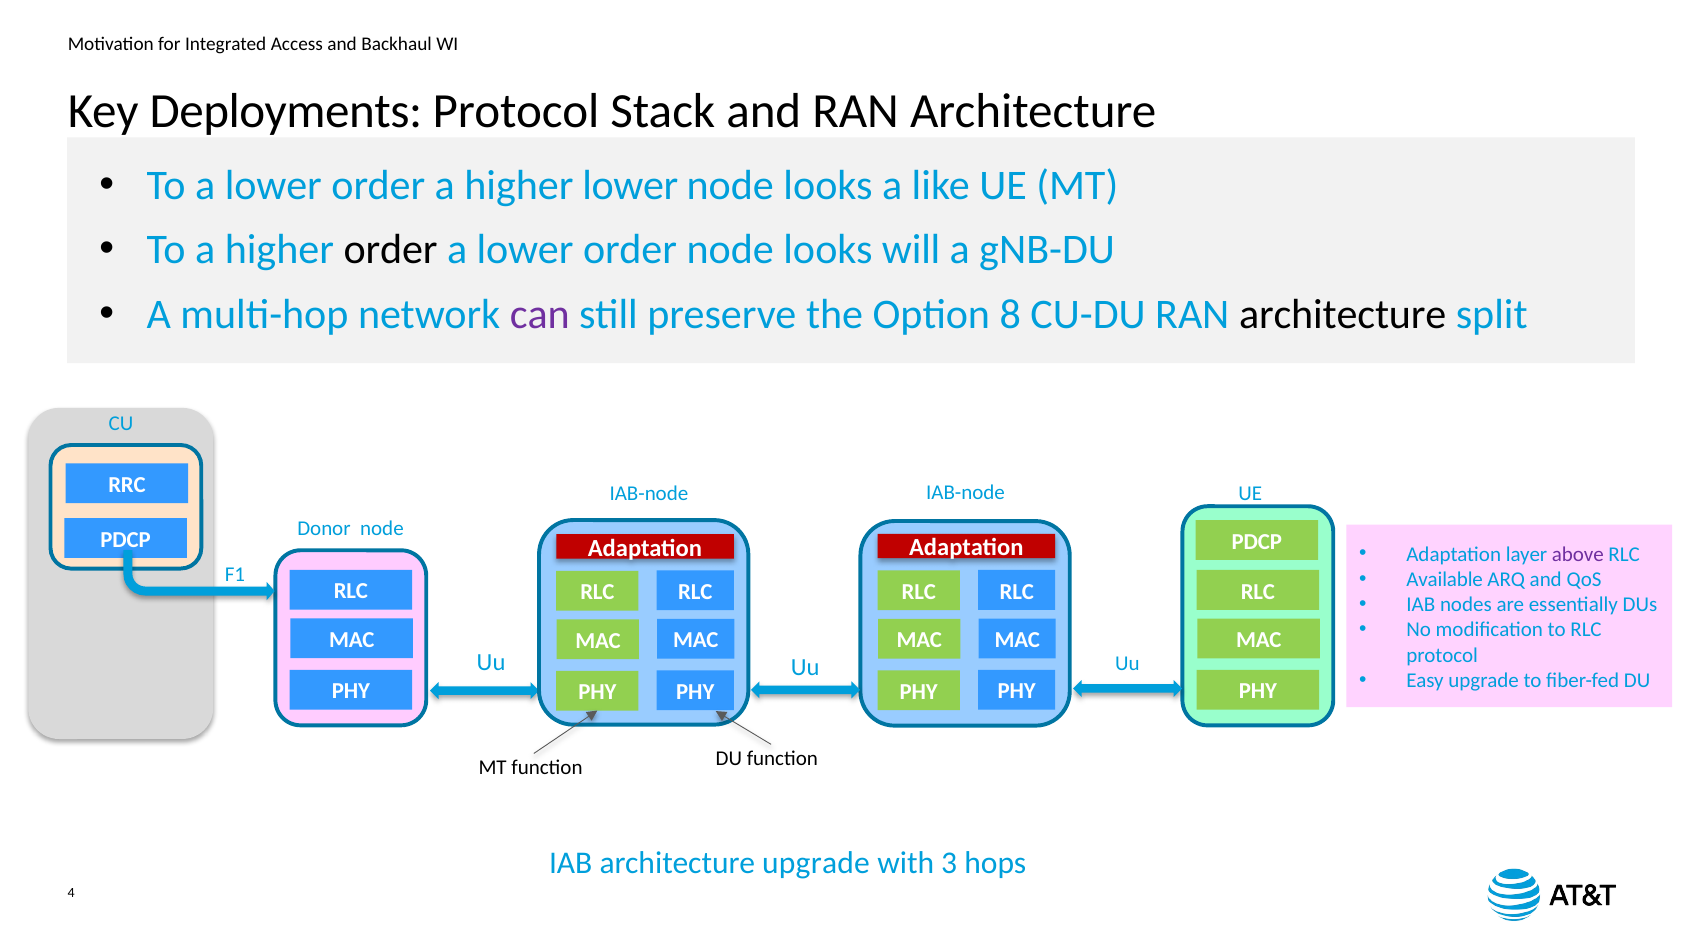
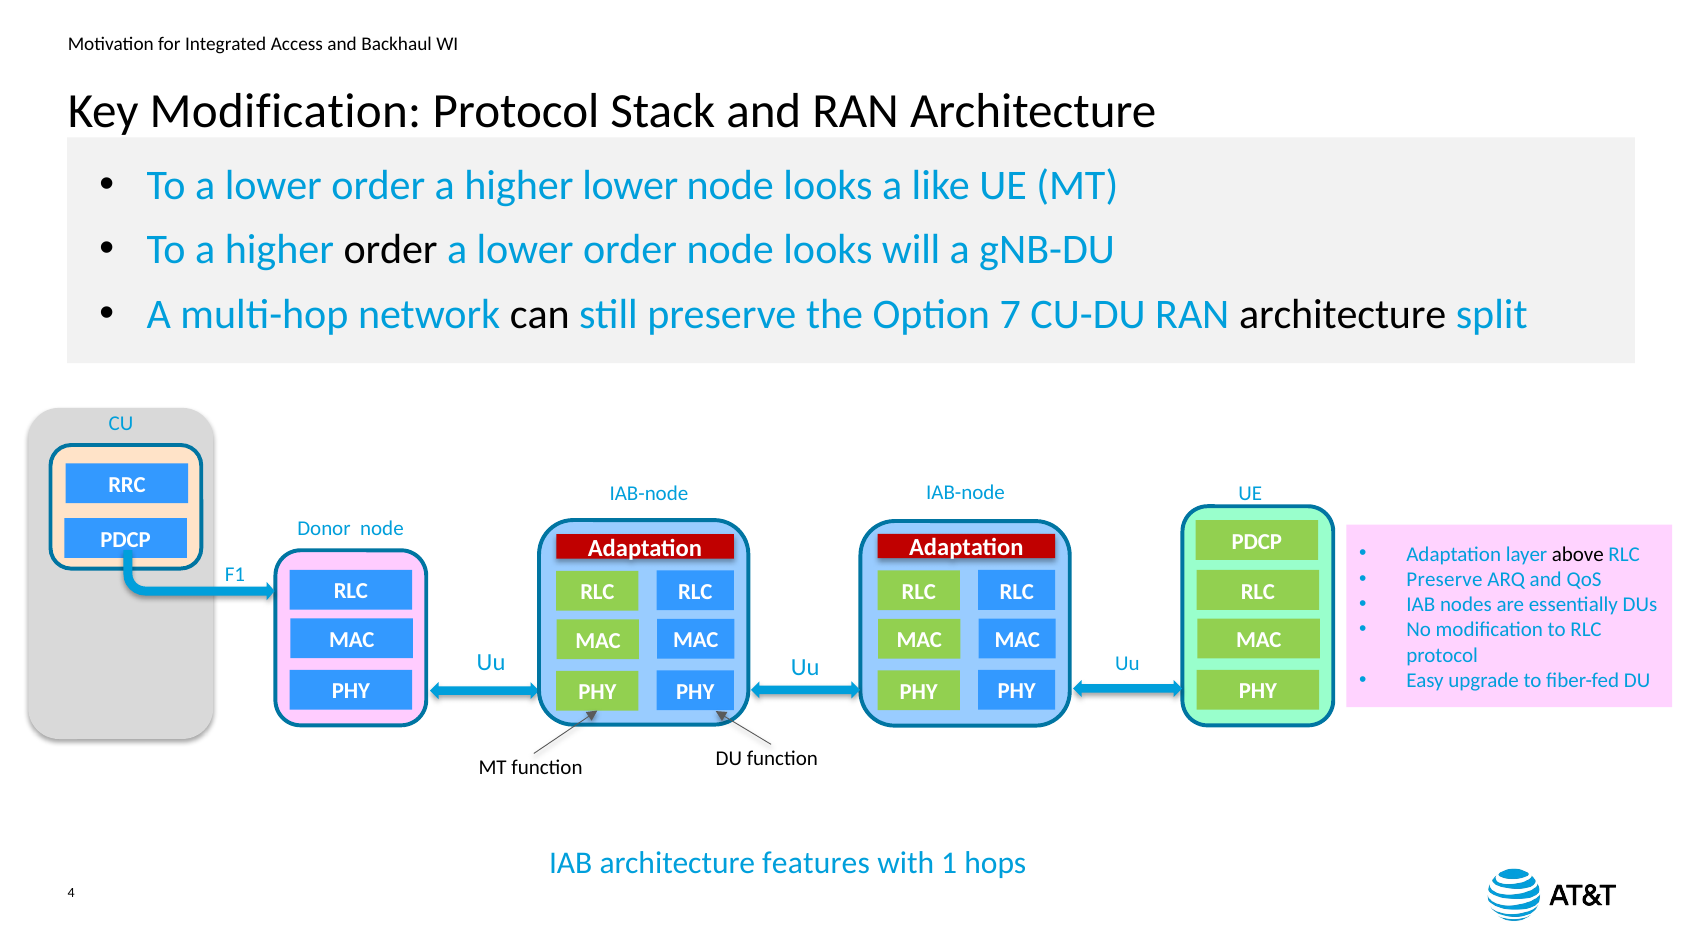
Key Deployments: Deployments -> Modification (285, 111)
can colour: purple -> black (540, 315)
8: 8 -> 7 (1010, 315)
above colour: purple -> black (1578, 554)
Available: Available -> Preserve (1444, 579)
architecture upgrade: upgrade -> features (816, 863)
3: 3 -> 1 (949, 863)
